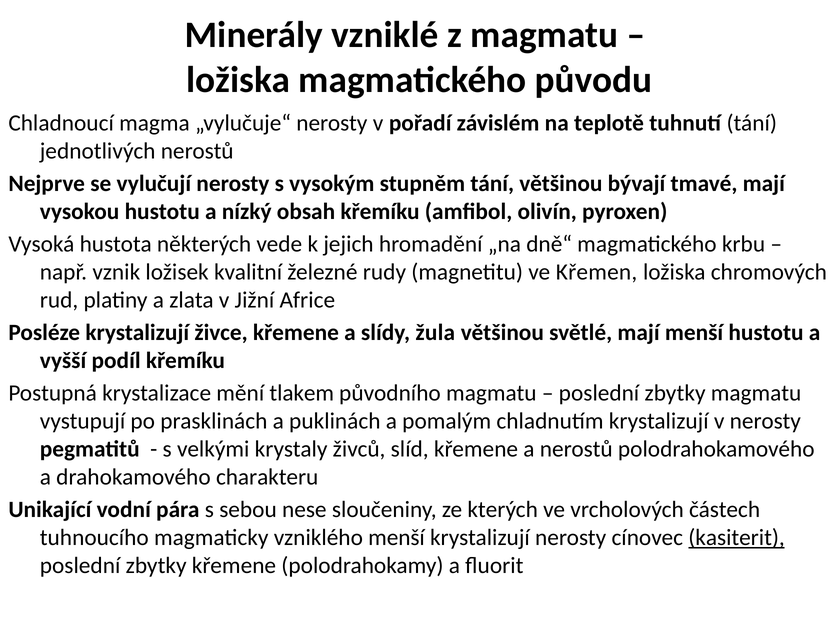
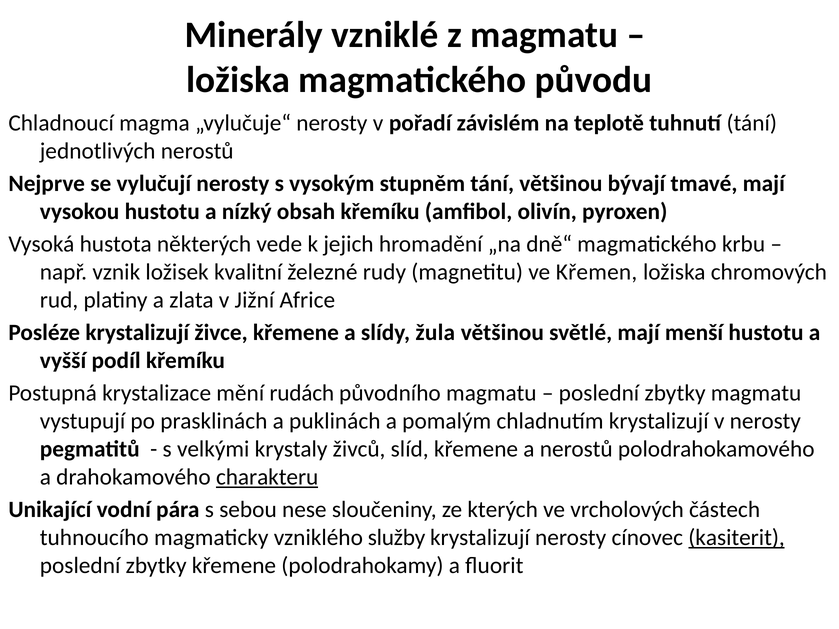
tlakem: tlakem -> rudách (302, 393)
charakteru underline: none -> present (267, 477)
vzniklého menší: menší -> služby (397, 538)
